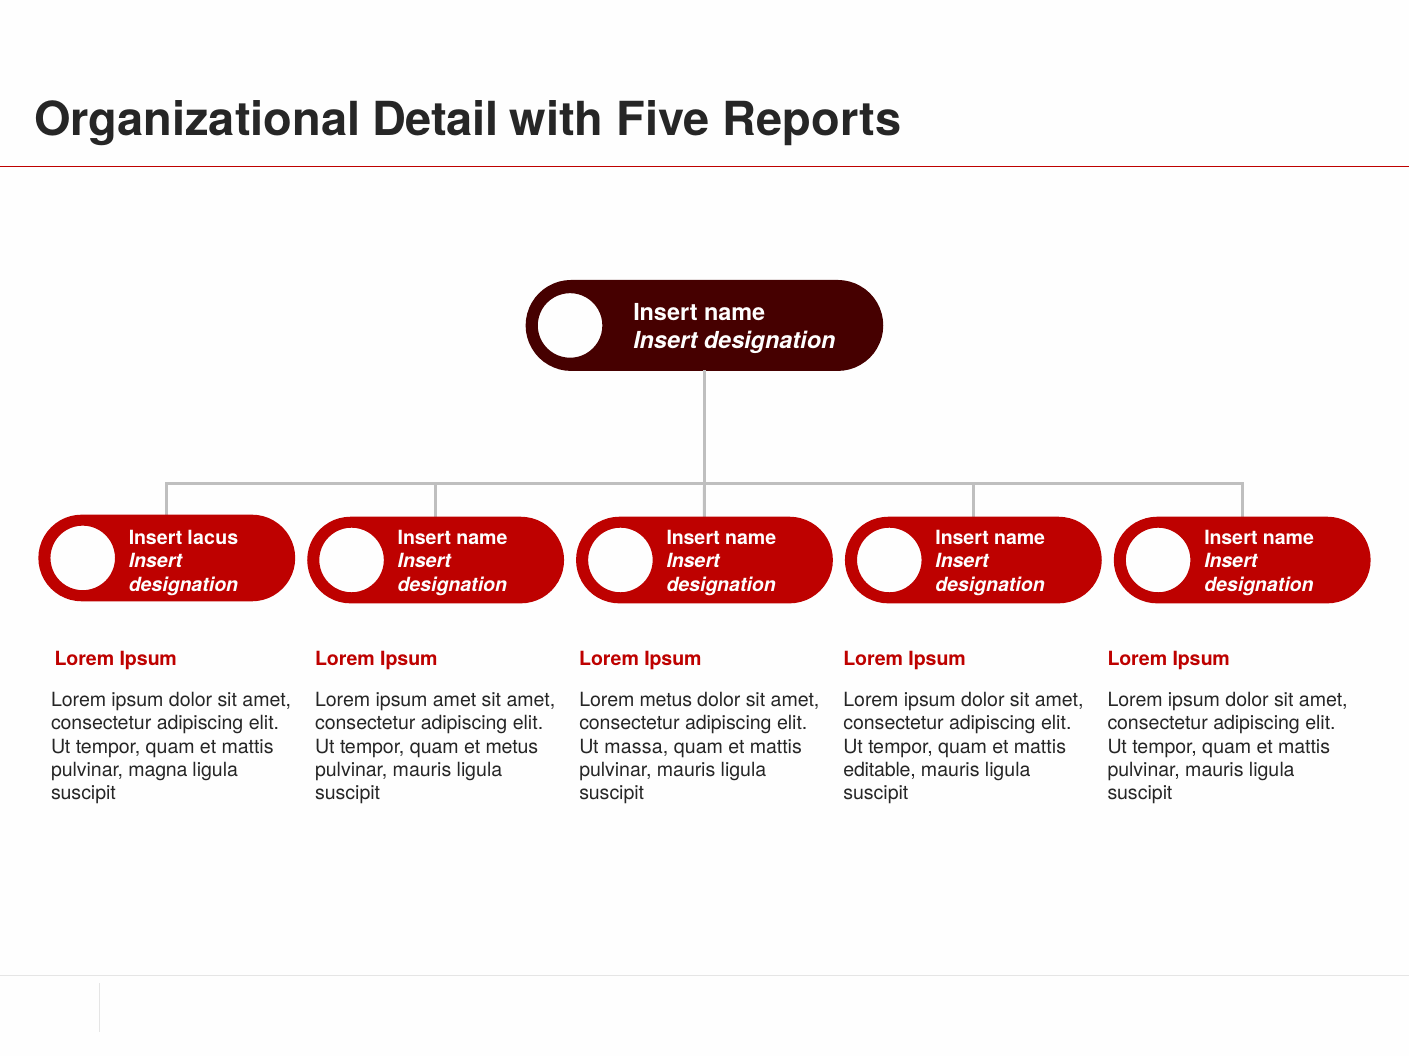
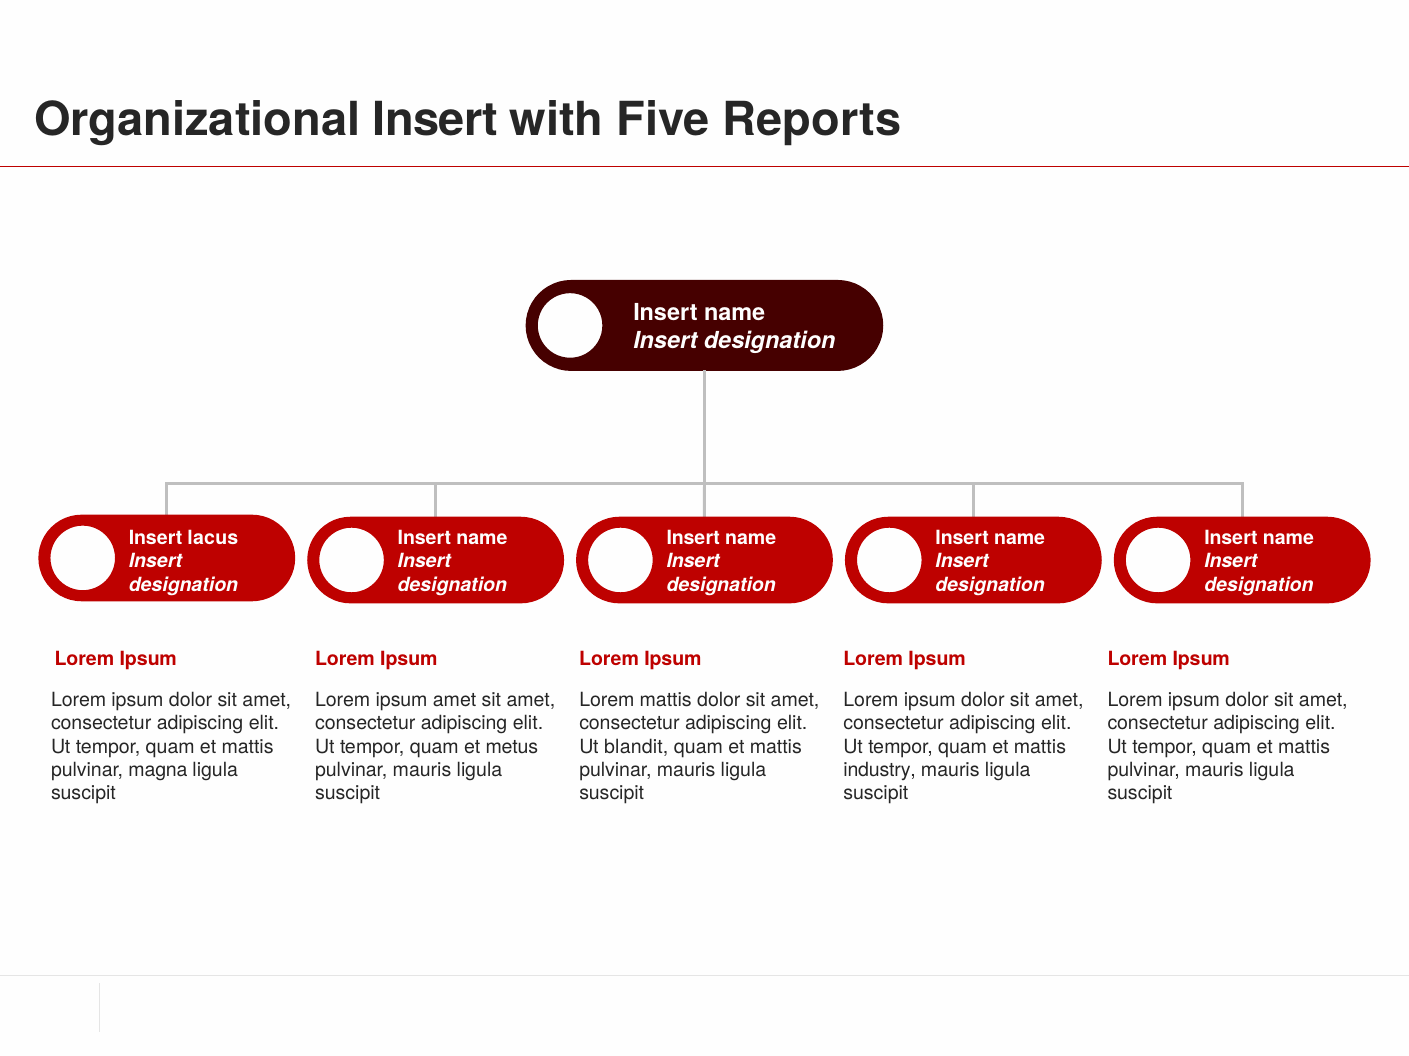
Organizational Detail: Detail -> Insert (435, 120)
Lorem metus: metus -> mattis (666, 700)
massa: massa -> blandit (636, 747)
editable: editable -> industry (880, 770)
